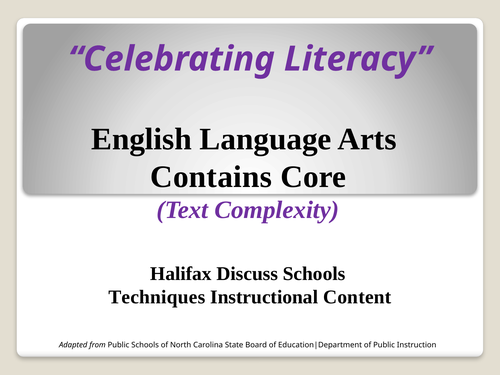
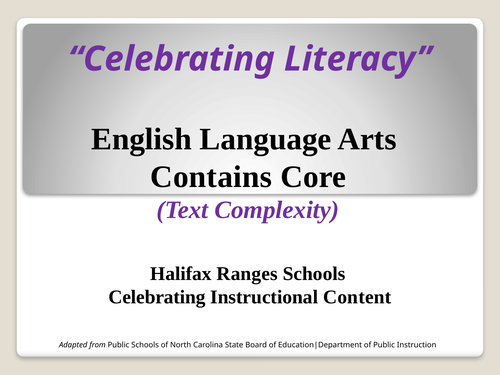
Discuss: Discuss -> Ranges (247, 274)
Techniques: Techniques -> Celebrating (157, 297)
